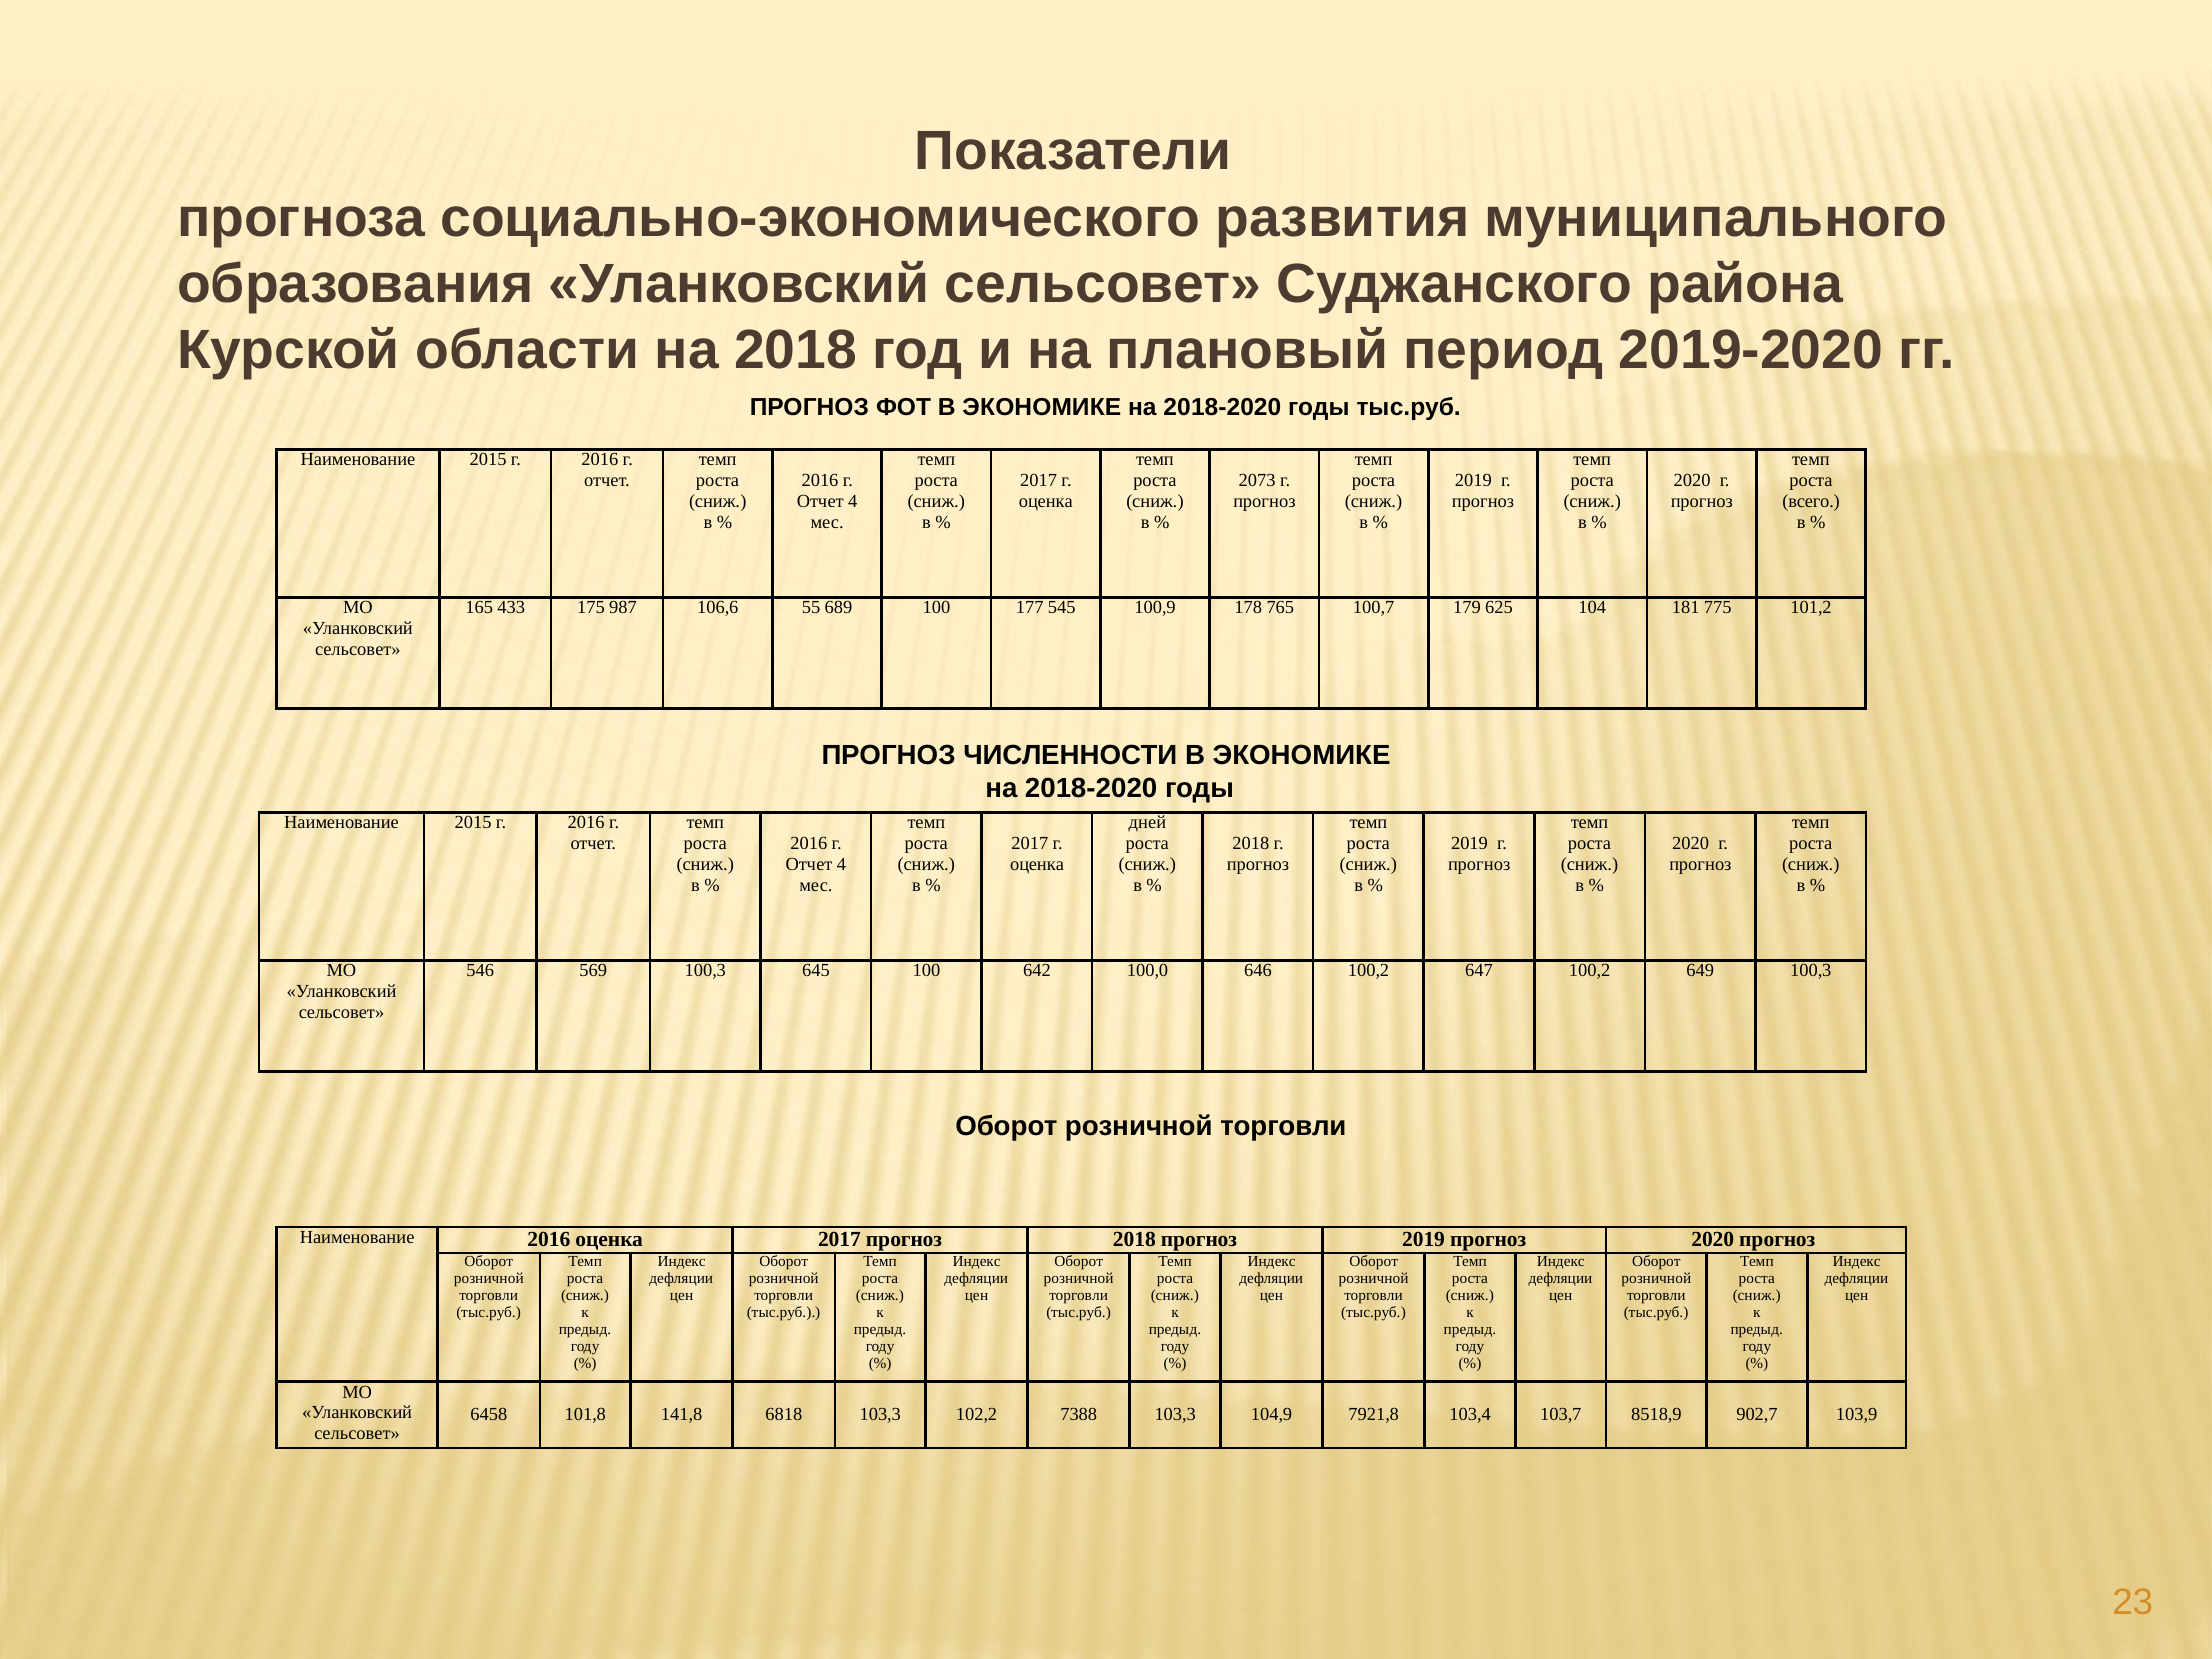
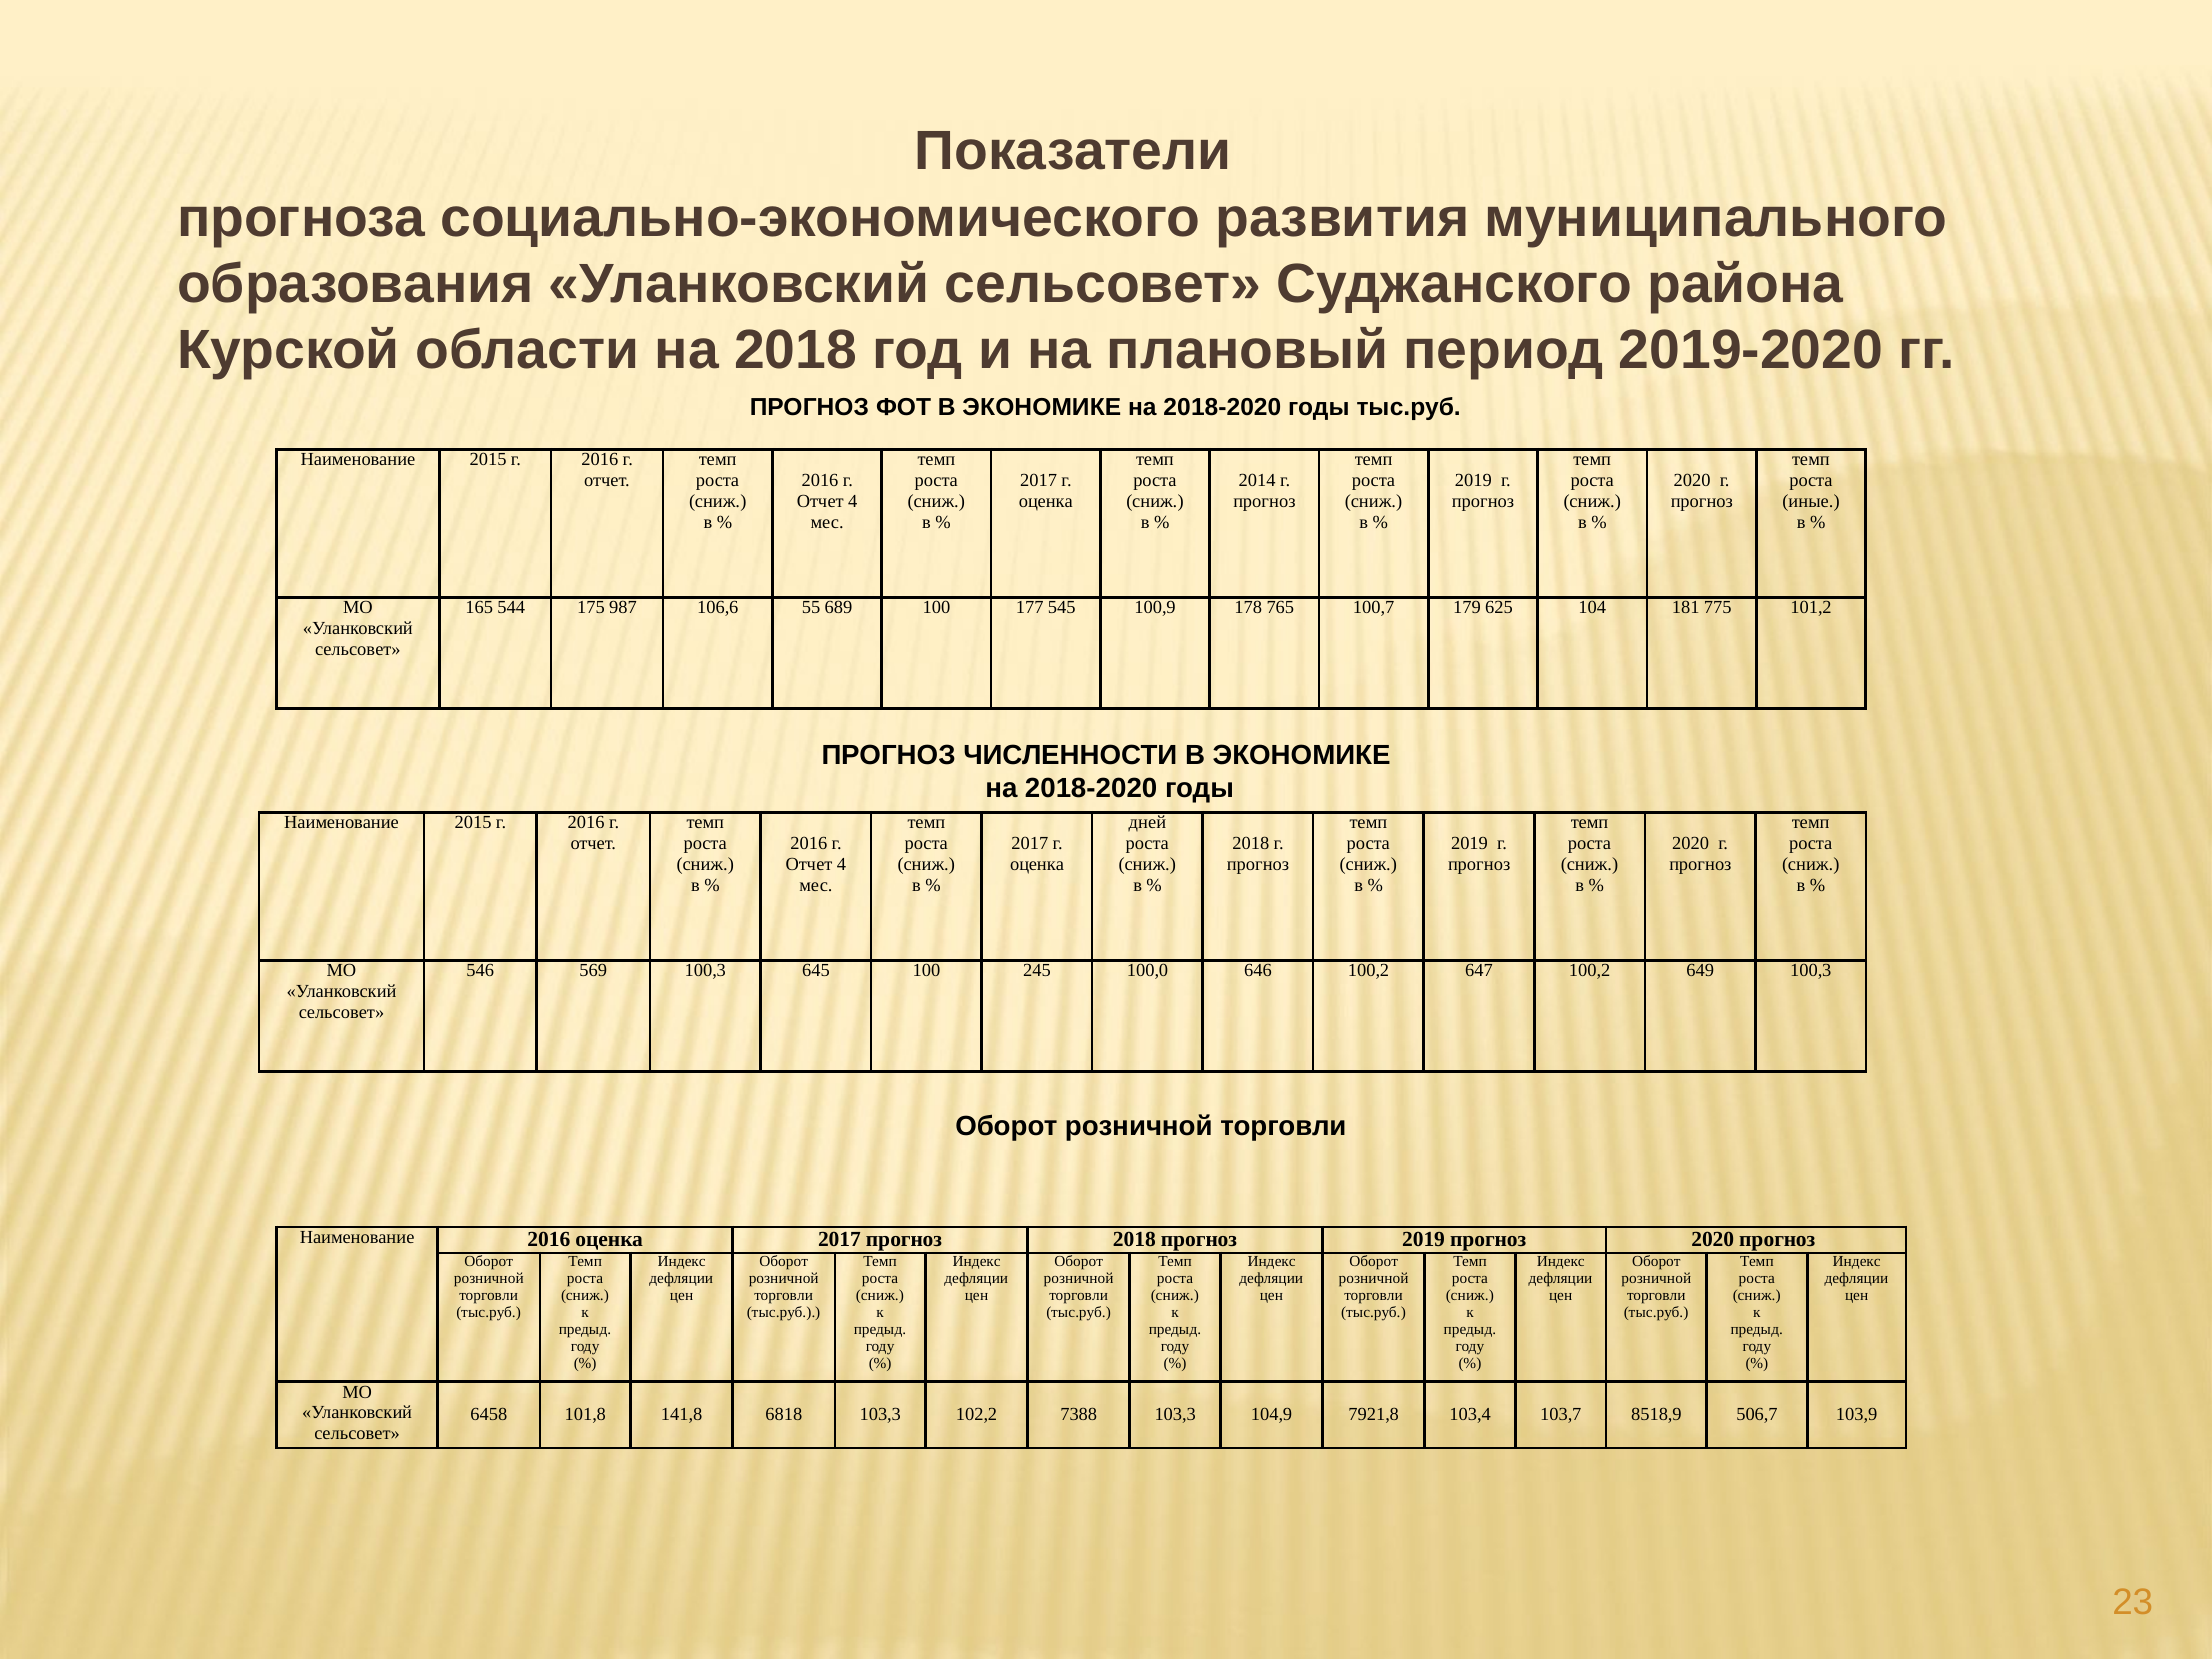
2073: 2073 -> 2014 (1257, 481)
всего: всего -> иные (1811, 501)
433: 433 -> 544 (511, 608)
642: 642 -> 245 (1037, 971)
902,7: 902,7 -> 506,7 (1757, 1415)
